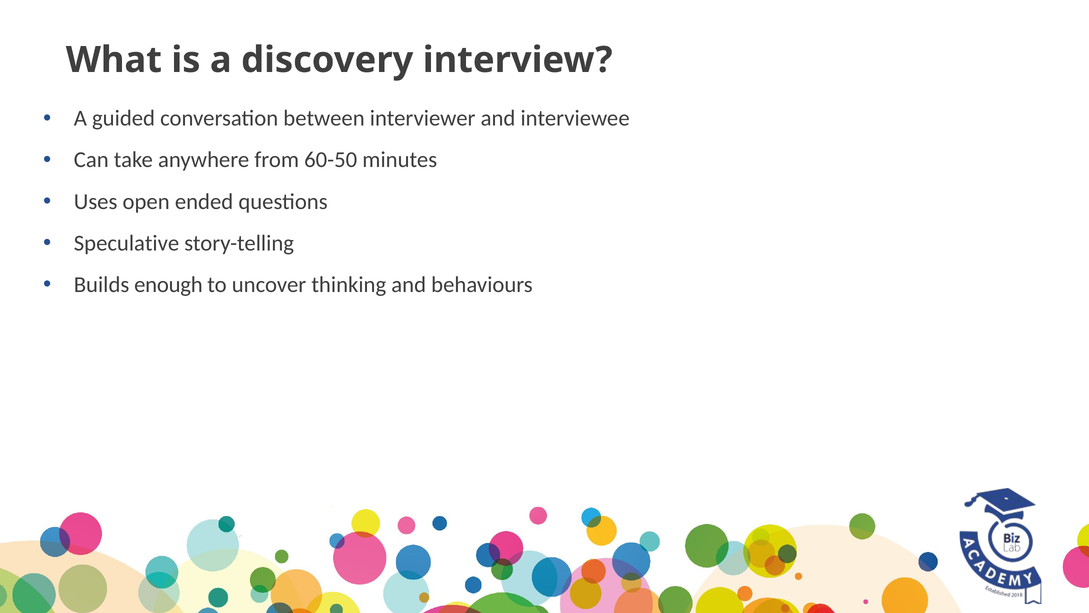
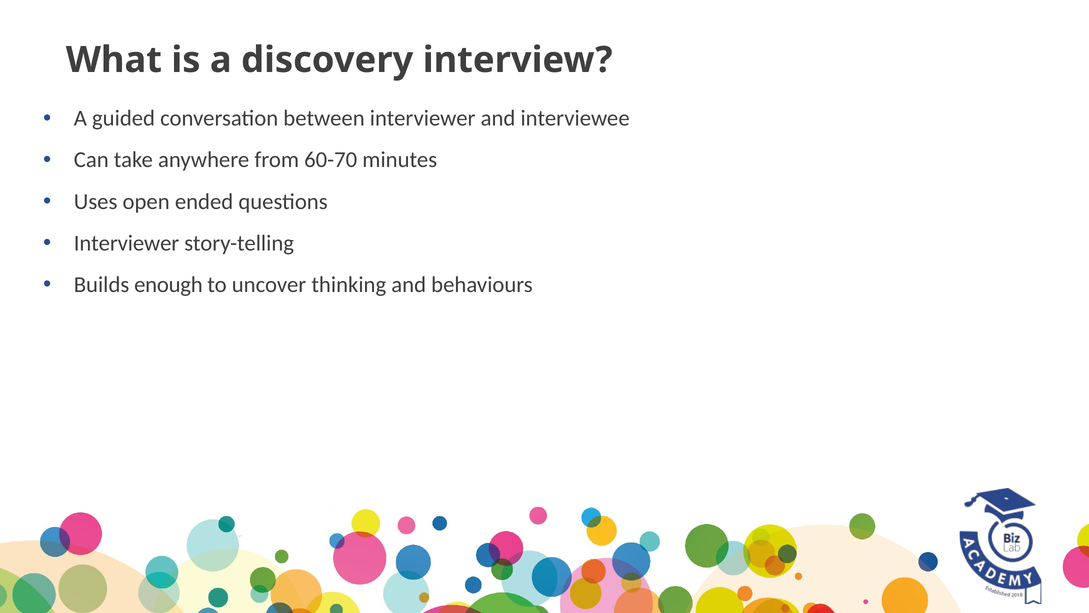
60-50: 60-50 -> 60-70 (331, 160)
Speculative: Speculative -> Interviewer (127, 243)
